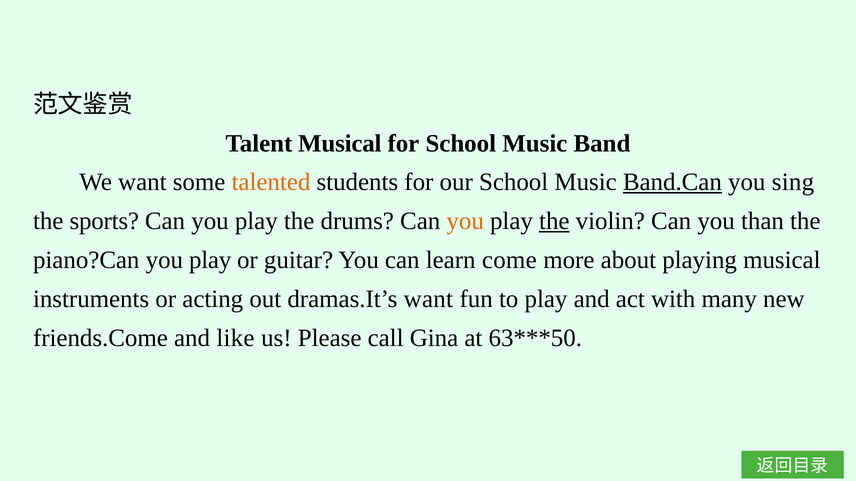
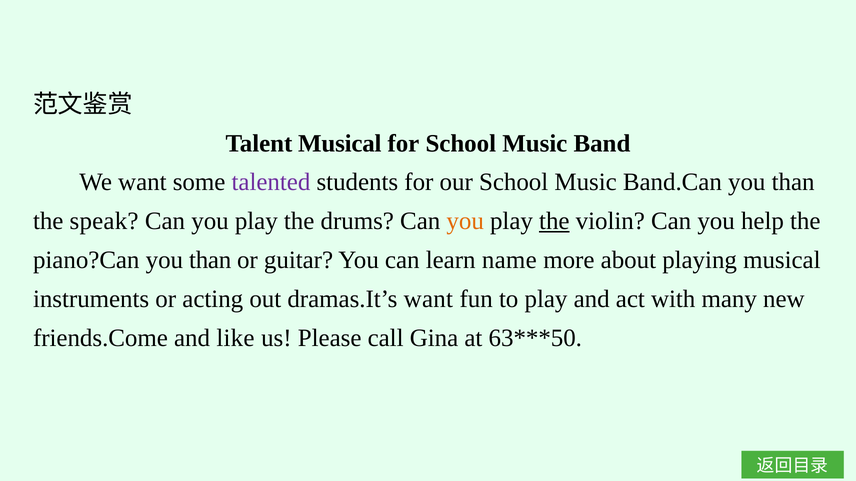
talented colour: orange -> purple (271, 182)
Band.Can underline: present -> none (672, 182)
sing: sing -> than (793, 182)
sports: sports -> speak (104, 221)
than: than -> help (762, 221)
piano?Can you play: play -> than (210, 260)
come: come -> name (509, 260)
